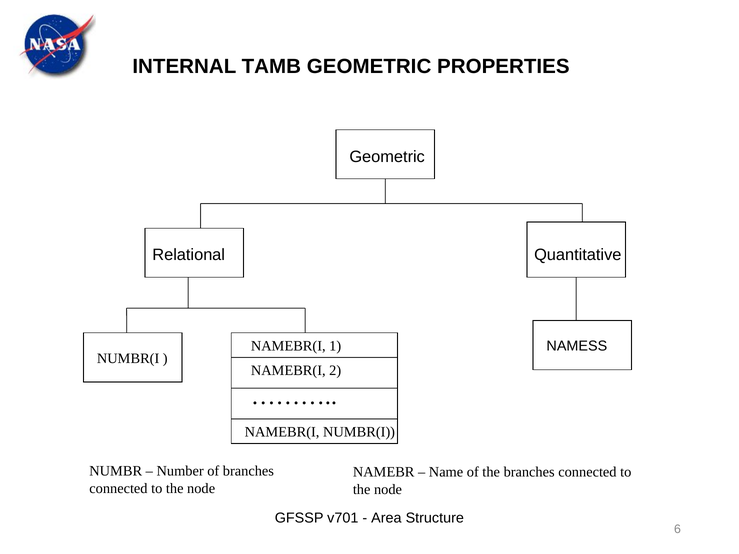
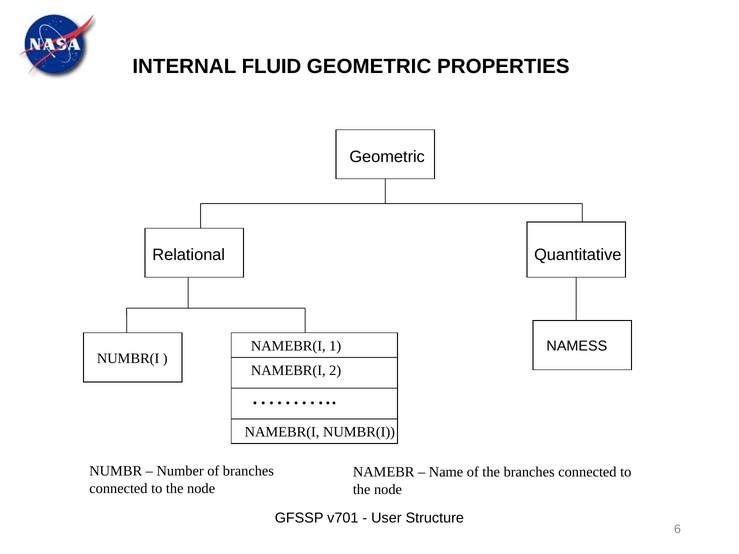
TAMB: TAMB -> FLUID (271, 67)
Area: Area -> User (386, 518)
